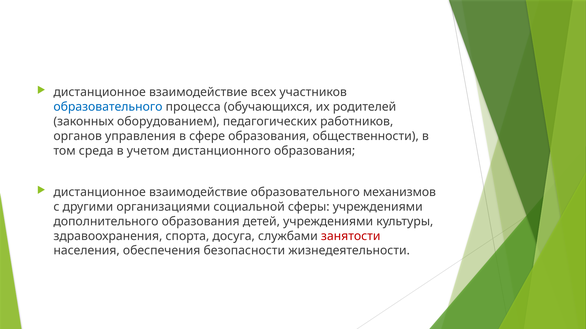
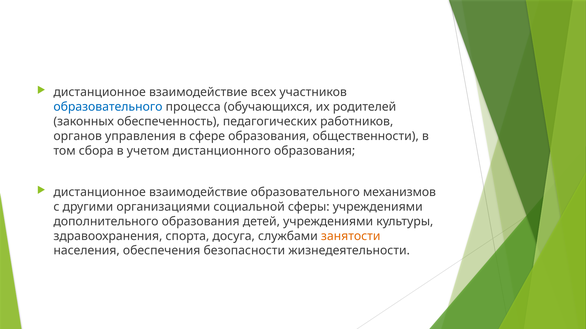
оборудованием: оборудованием -> обеспеченность (168, 122)
среда: среда -> сбора (96, 151)
занятости colour: red -> orange (351, 236)
